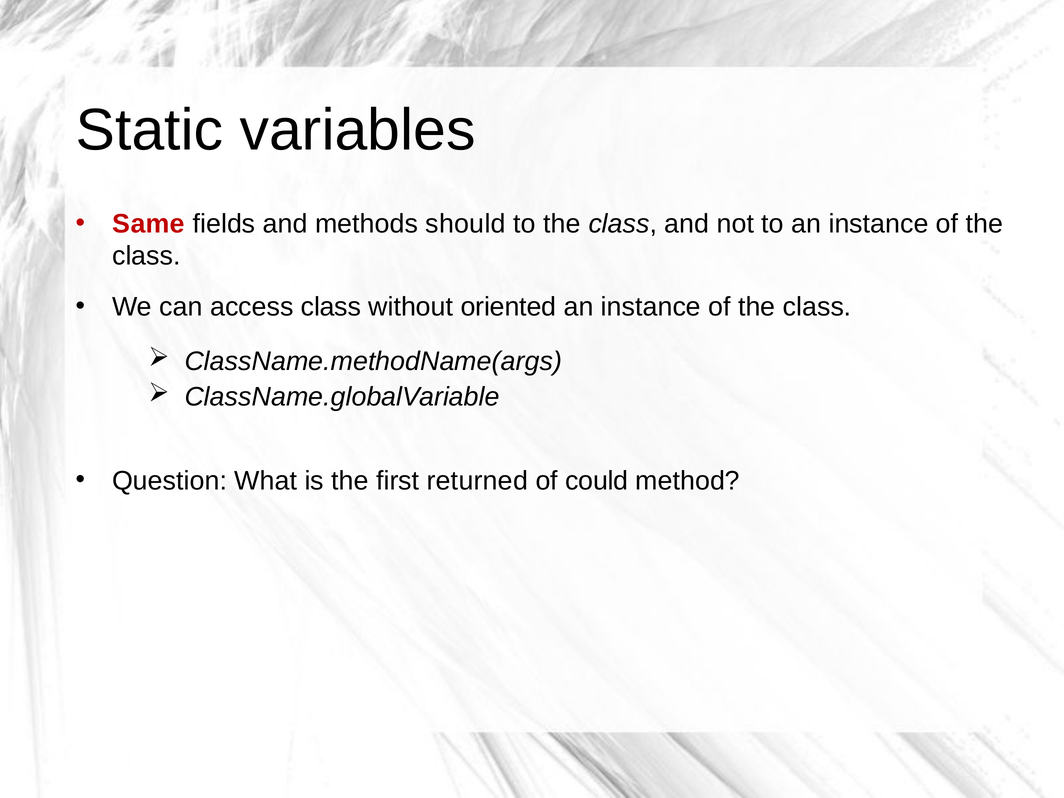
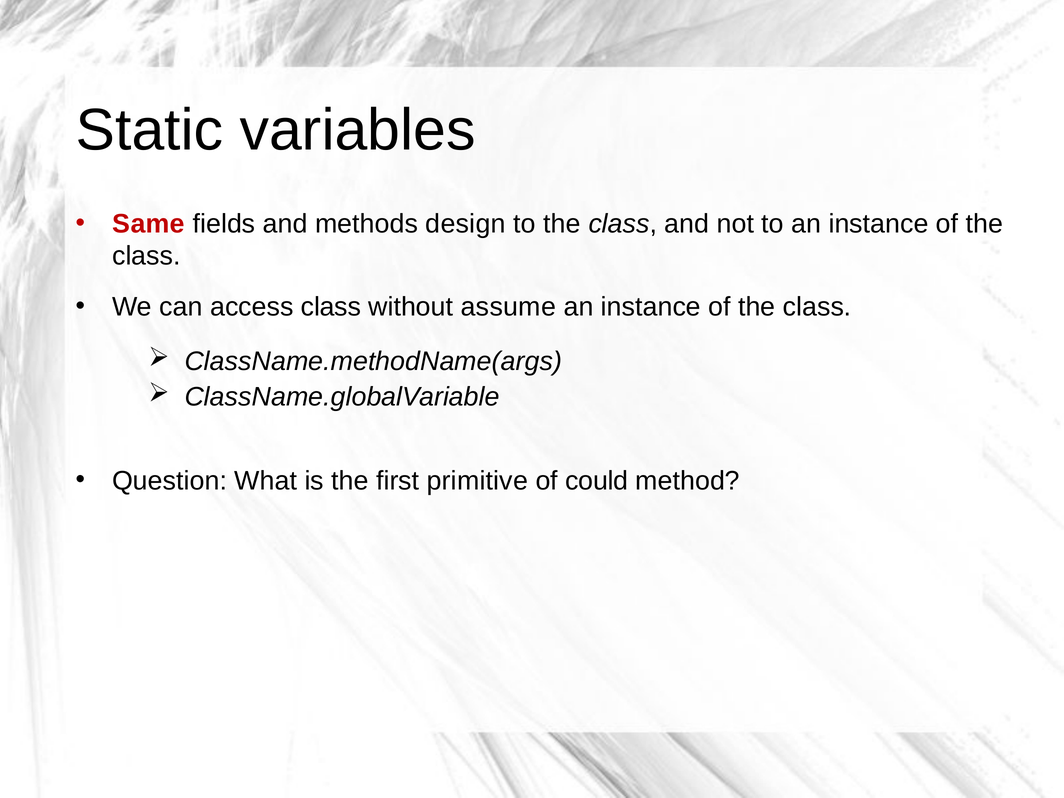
should: should -> design (466, 224)
oriented: oriented -> assume (508, 307)
returned: returned -> primitive (477, 481)
